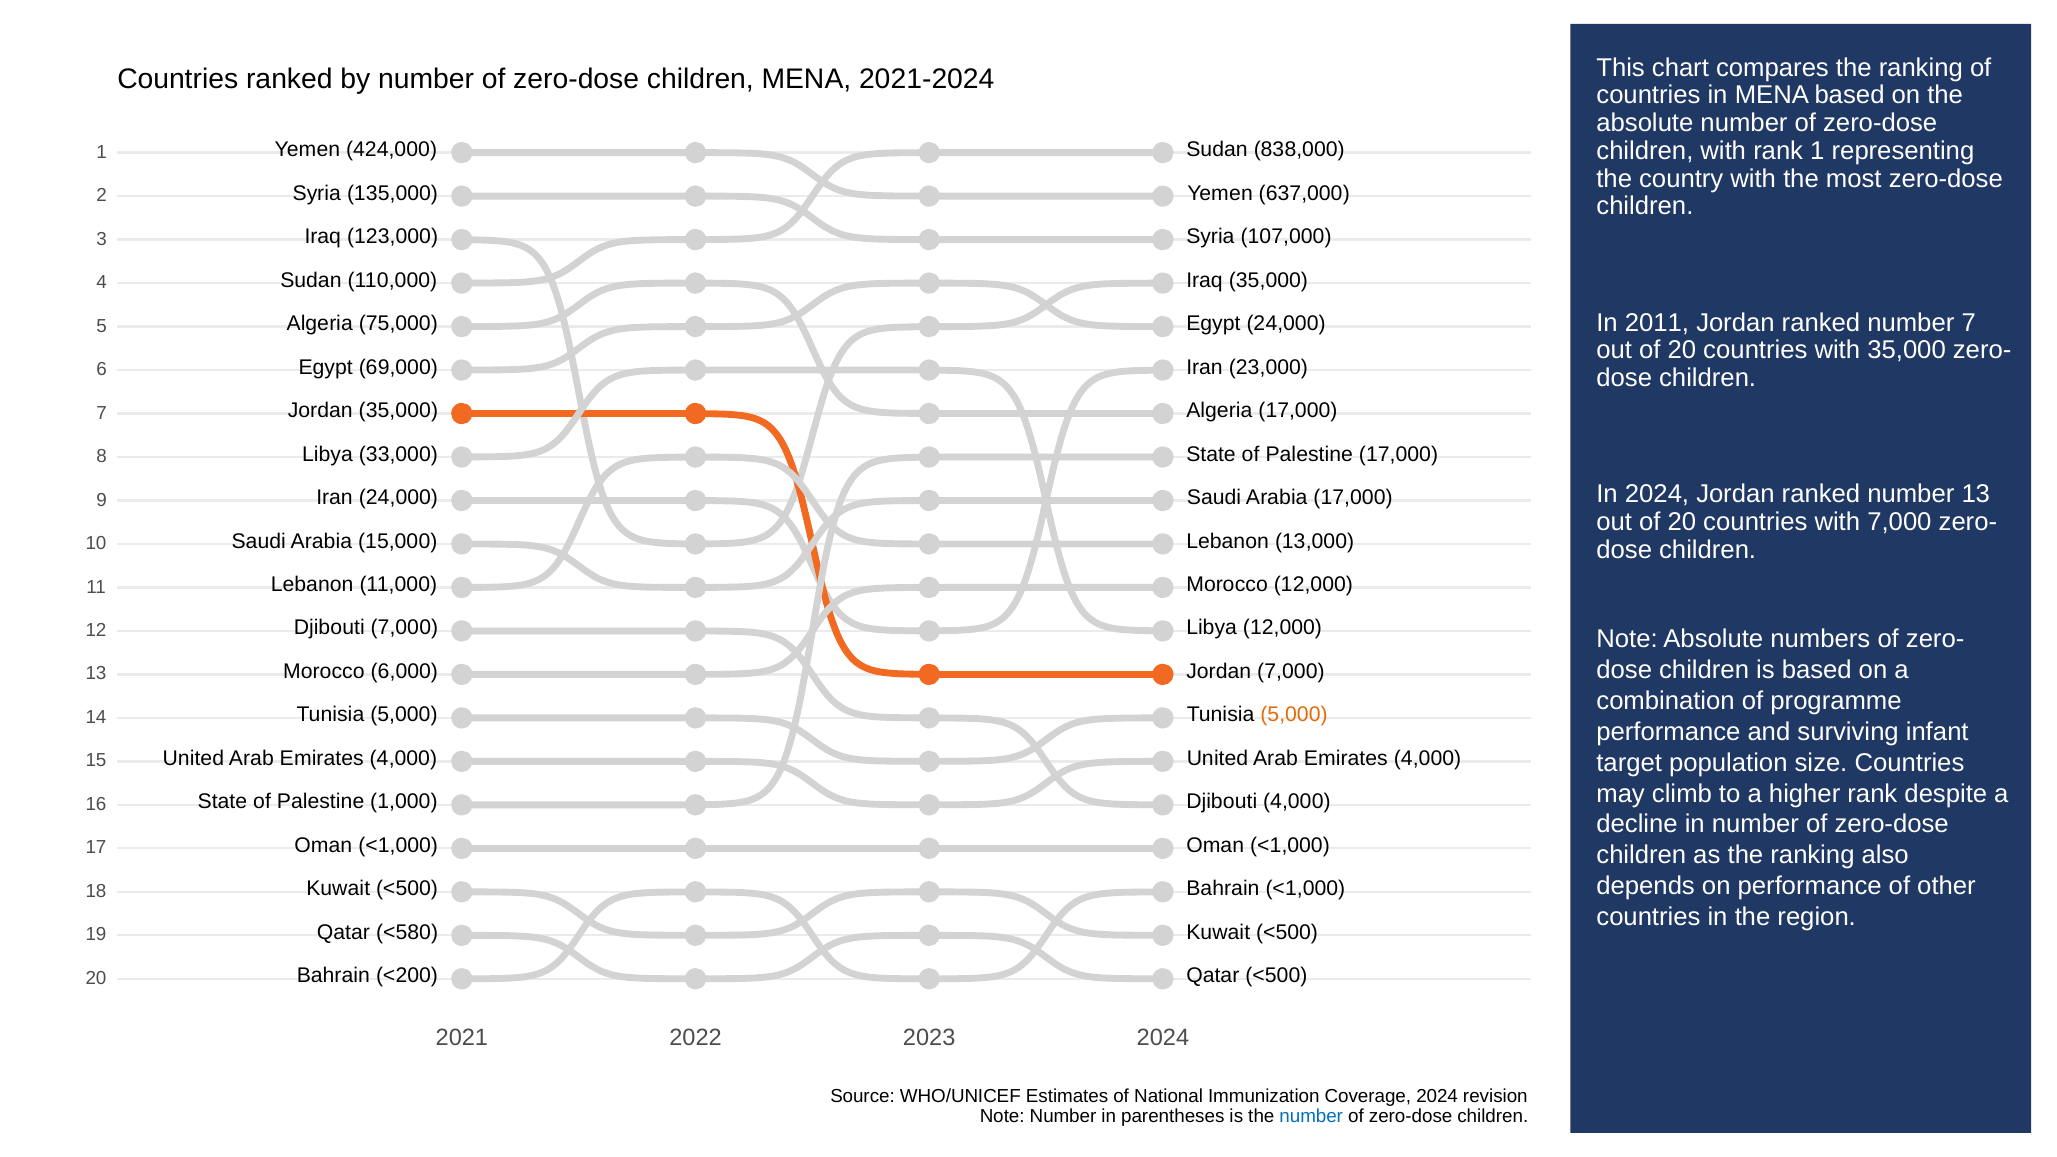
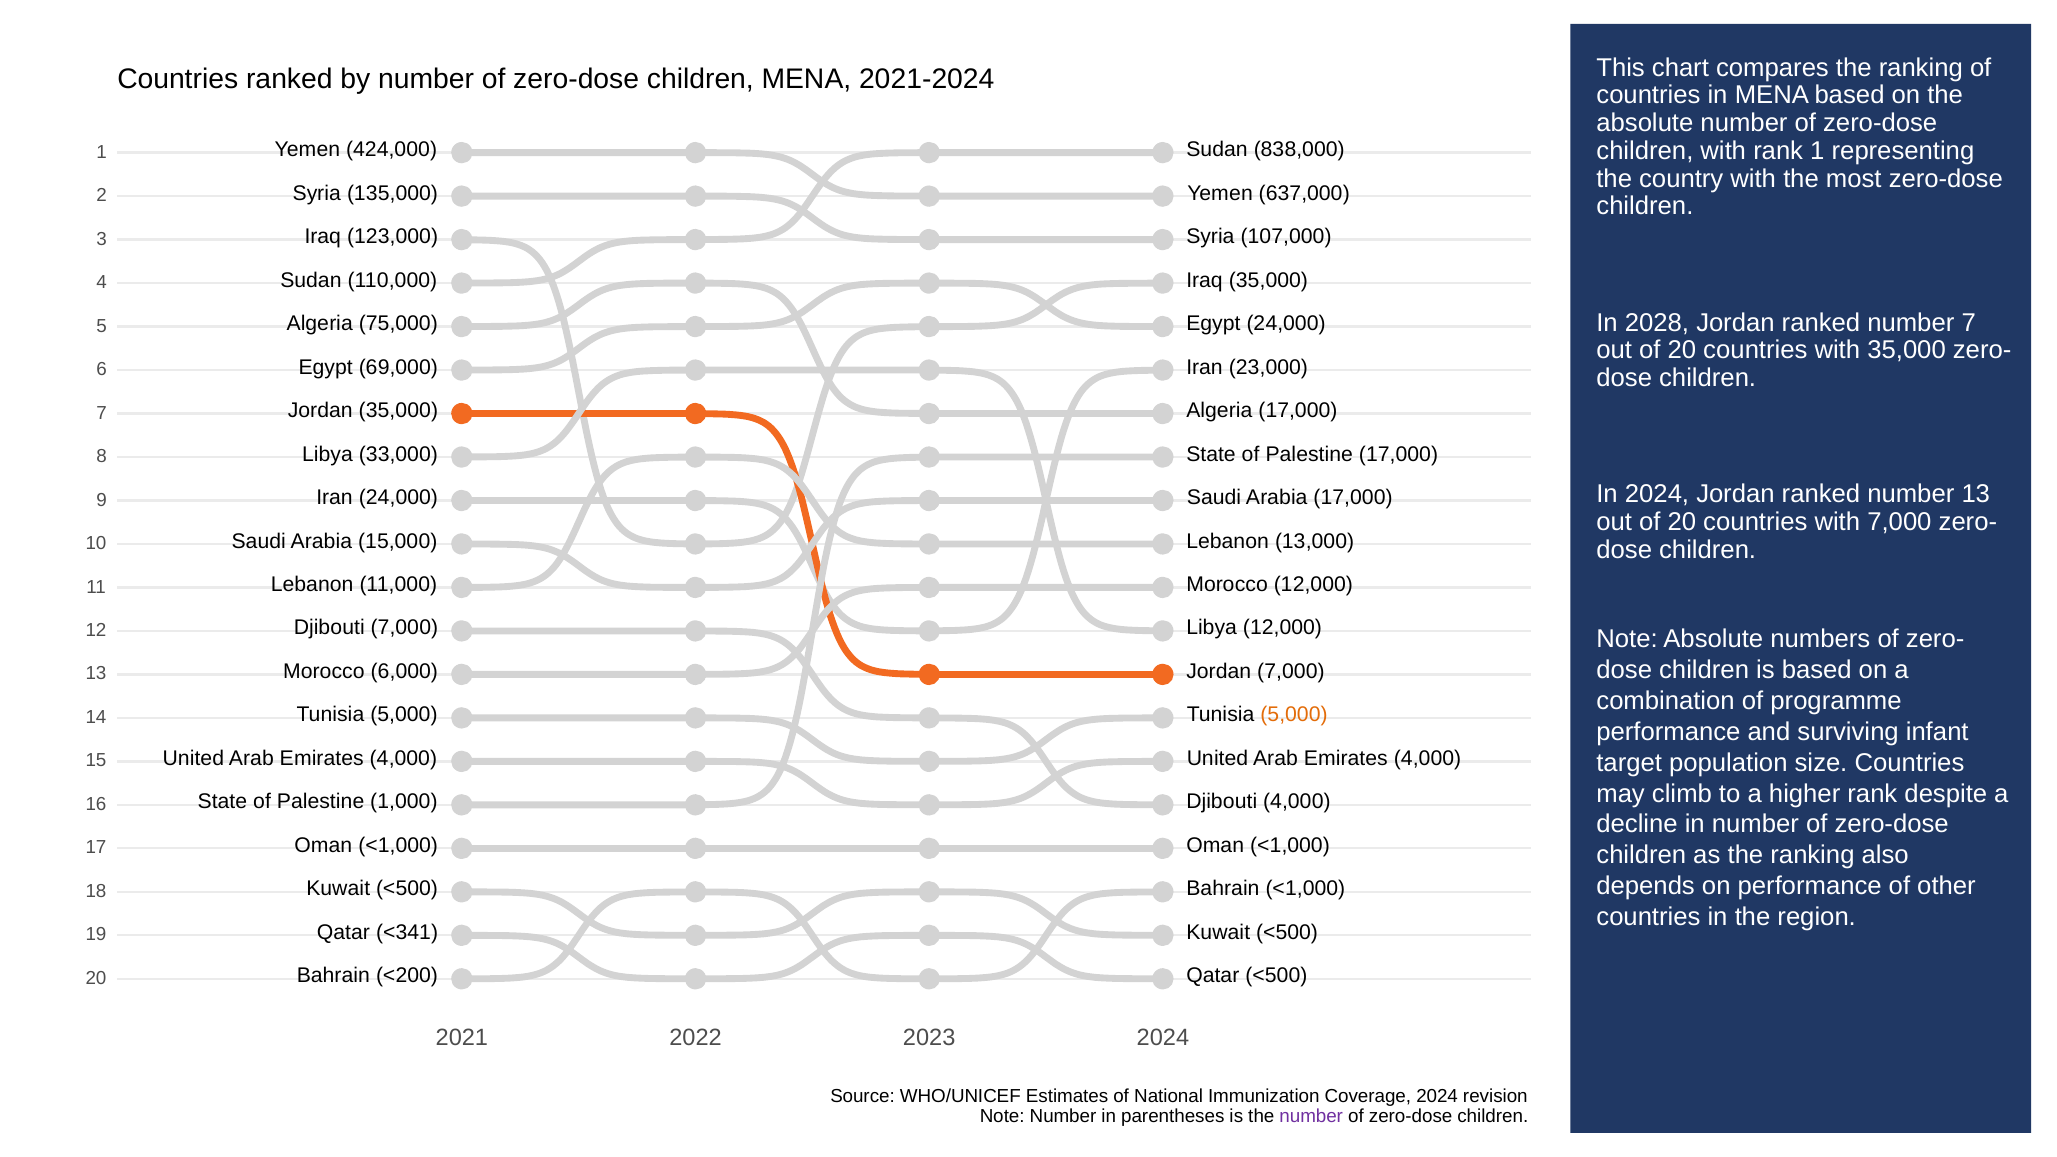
2011: 2011 -> 2028 (1657, 323)
<580: <580 -> <341 (407, 932)
number colour: blue -> purple (1311, 1117)
